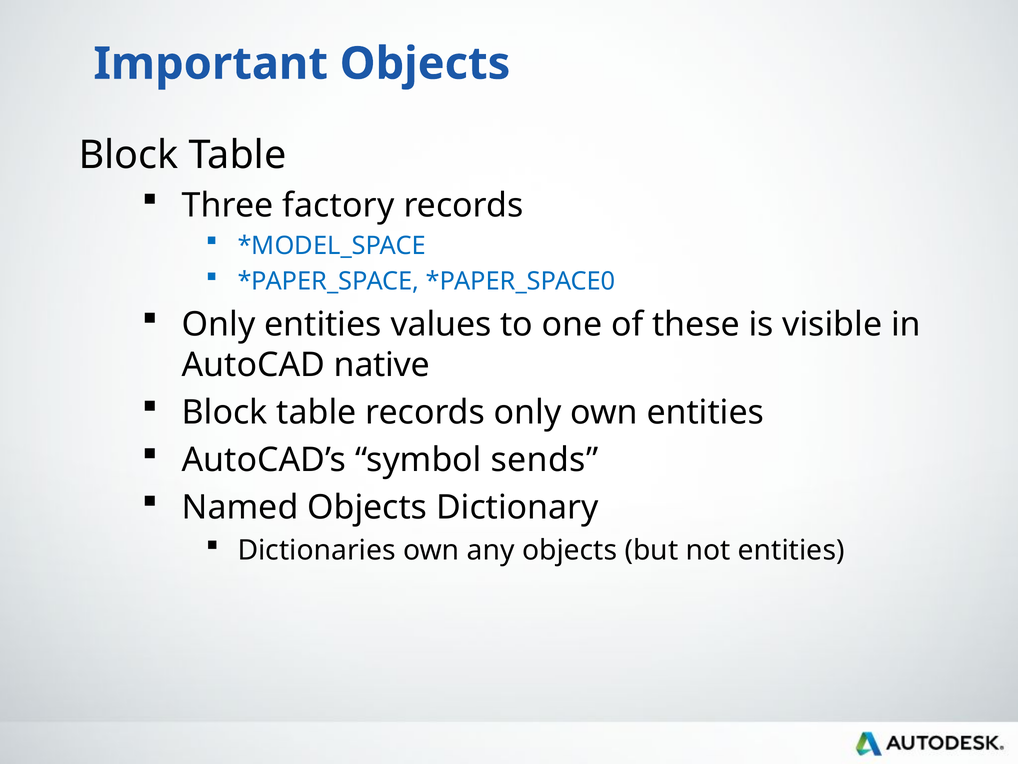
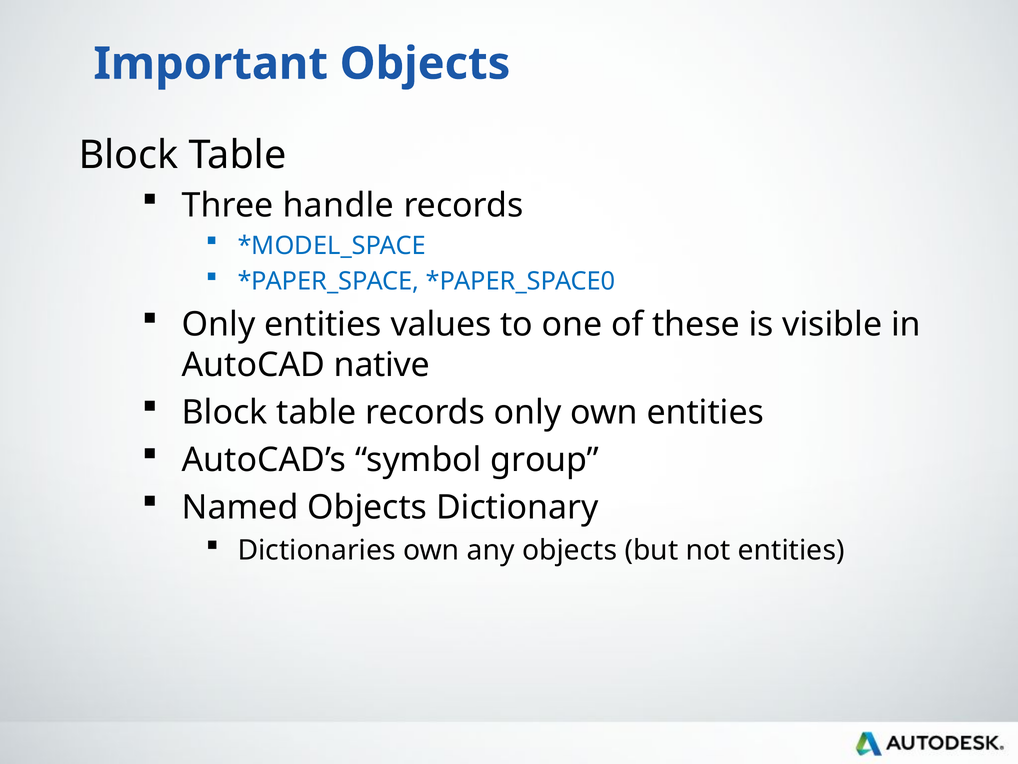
factory: factory -> handle (338, 205)
sends: sends -> group (545, 460)
